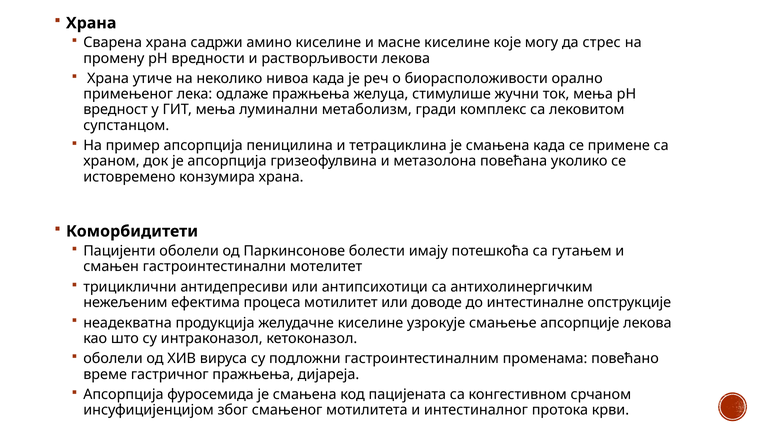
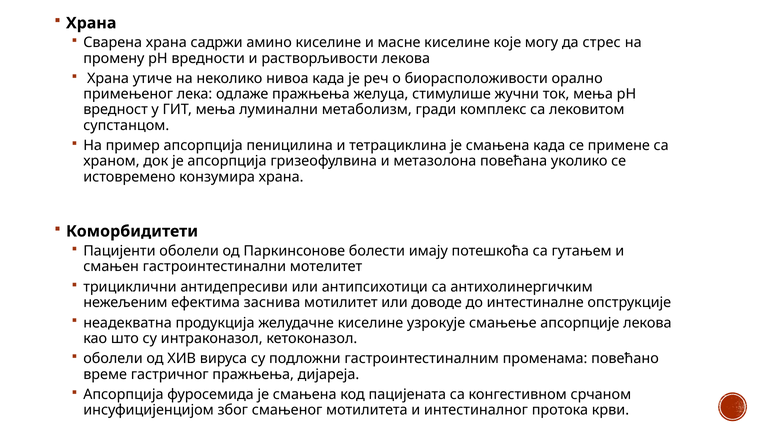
процеса: процеса -> заснива (272, 302)
